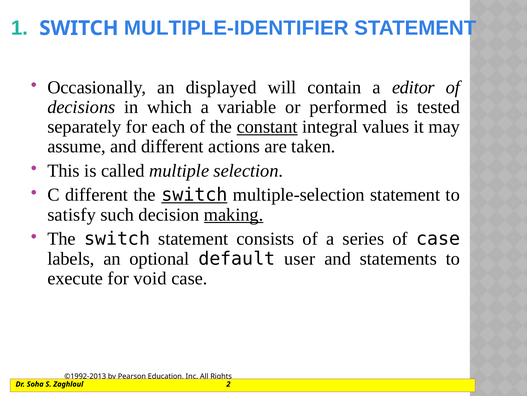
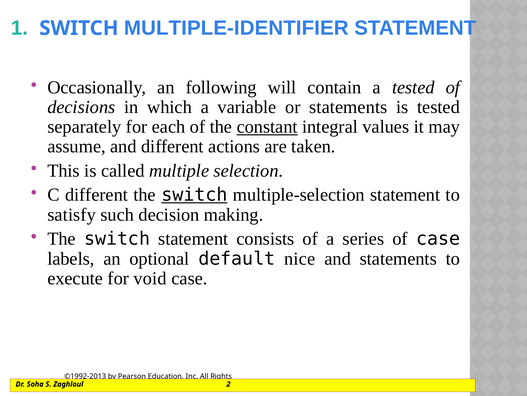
displayed: displayed -> following (221, 87)
a editor: editor -> tested (413, 87)
or performed: performed -> statements (348, 107)
making underline: present -> none (234, 214)
user: user -> nice (300, 258)
